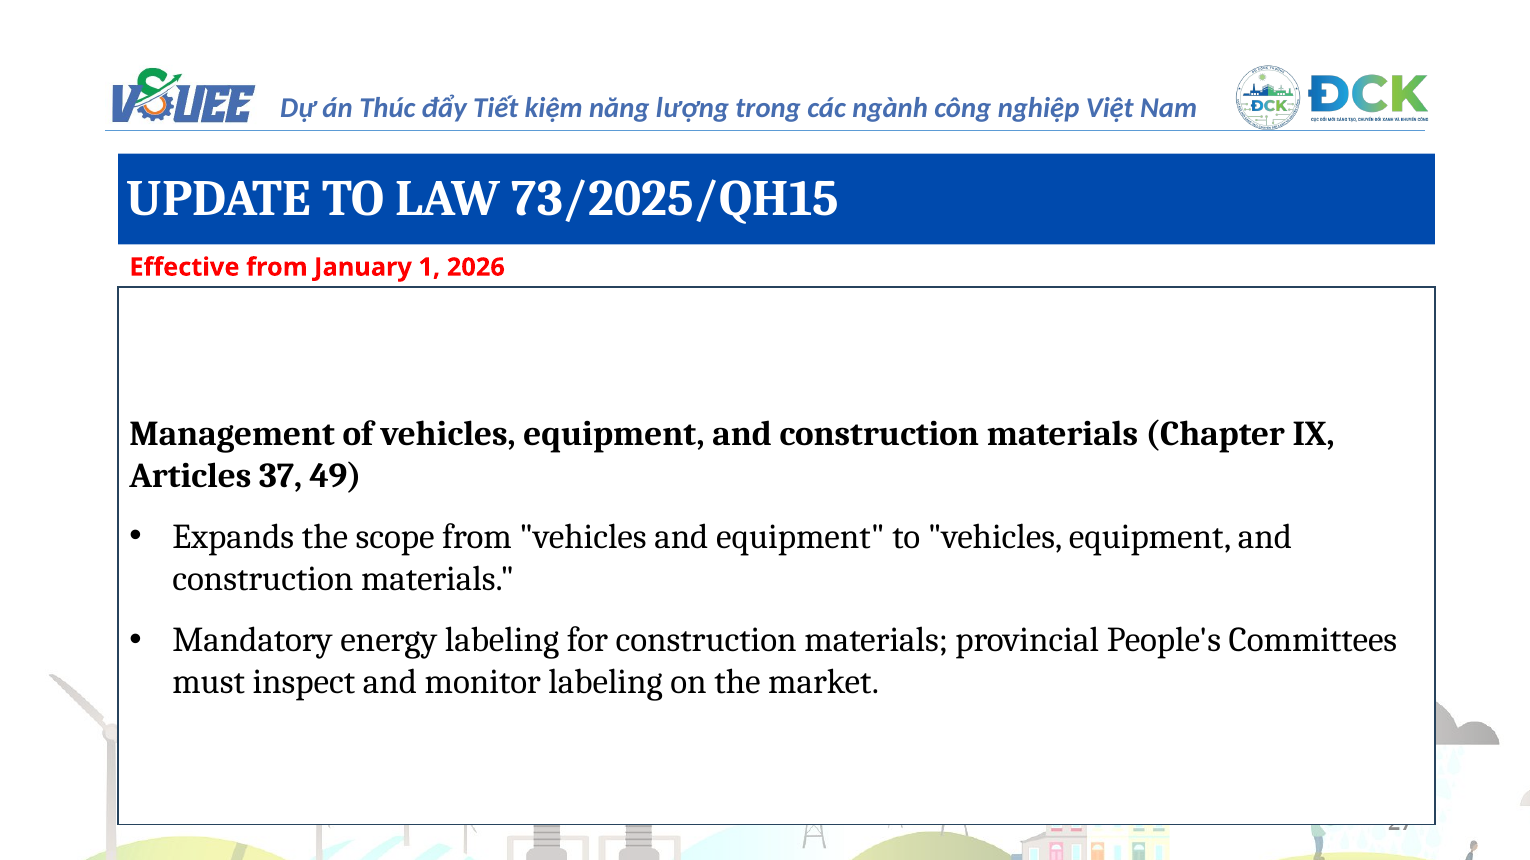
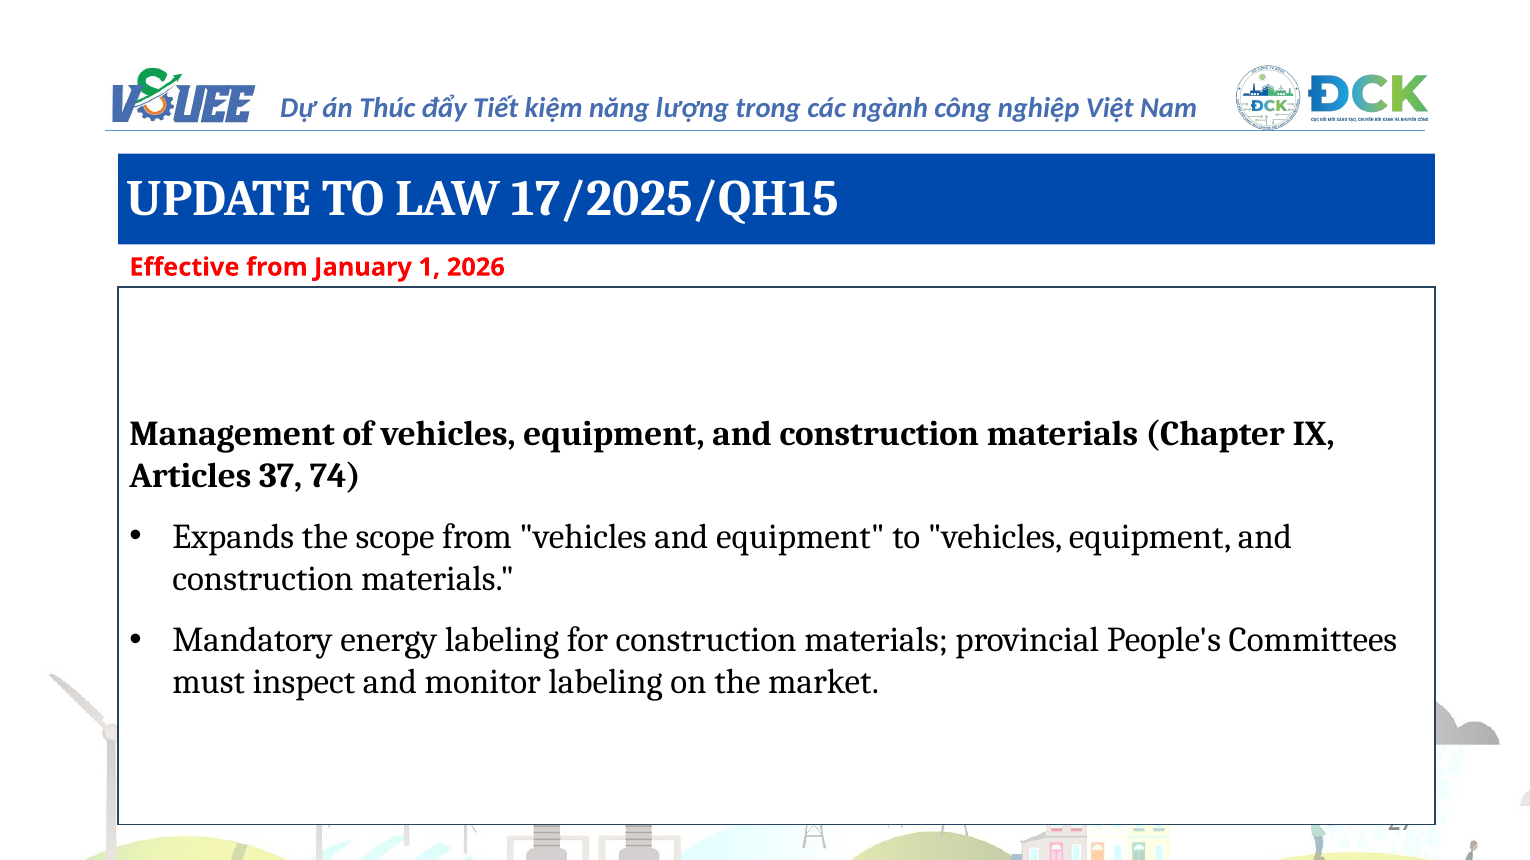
73/2025/QH15: 73/2025/QH15 -> 17/2025/QH15 (675, 199)
49: 49 -> 74 (335, 476)
